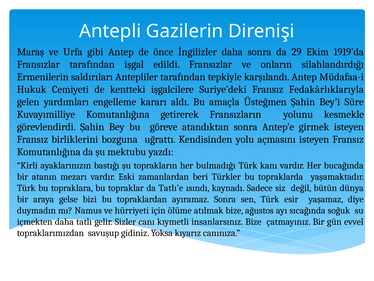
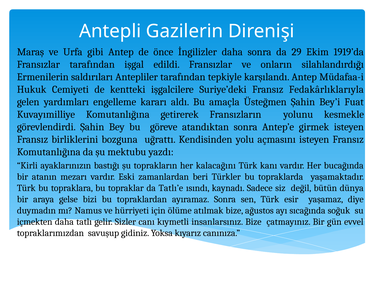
Süre: Süre -> Fuat (354, 102)
bulmadığı: bulmadığı -> kalacağını (216, 165)
